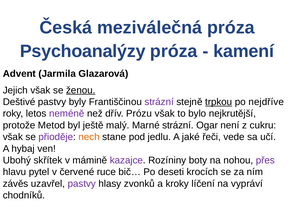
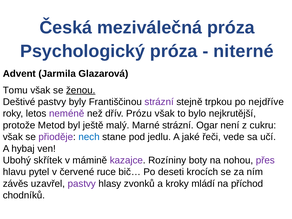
Psychoanalýzy: Psychoanalýzy -> Psychologický (83, 51)
kamení: kamení -> niterné (244, 51)
Jejich: Jejich -> Tomu (15, 90)
trpkou underline: present -> none (219, 102)
nech colour: orange -> blue (89, 137)
líčení: líčení -> mládí (203, 184)
vypráví: vypráví -> příchod (247, 184)
